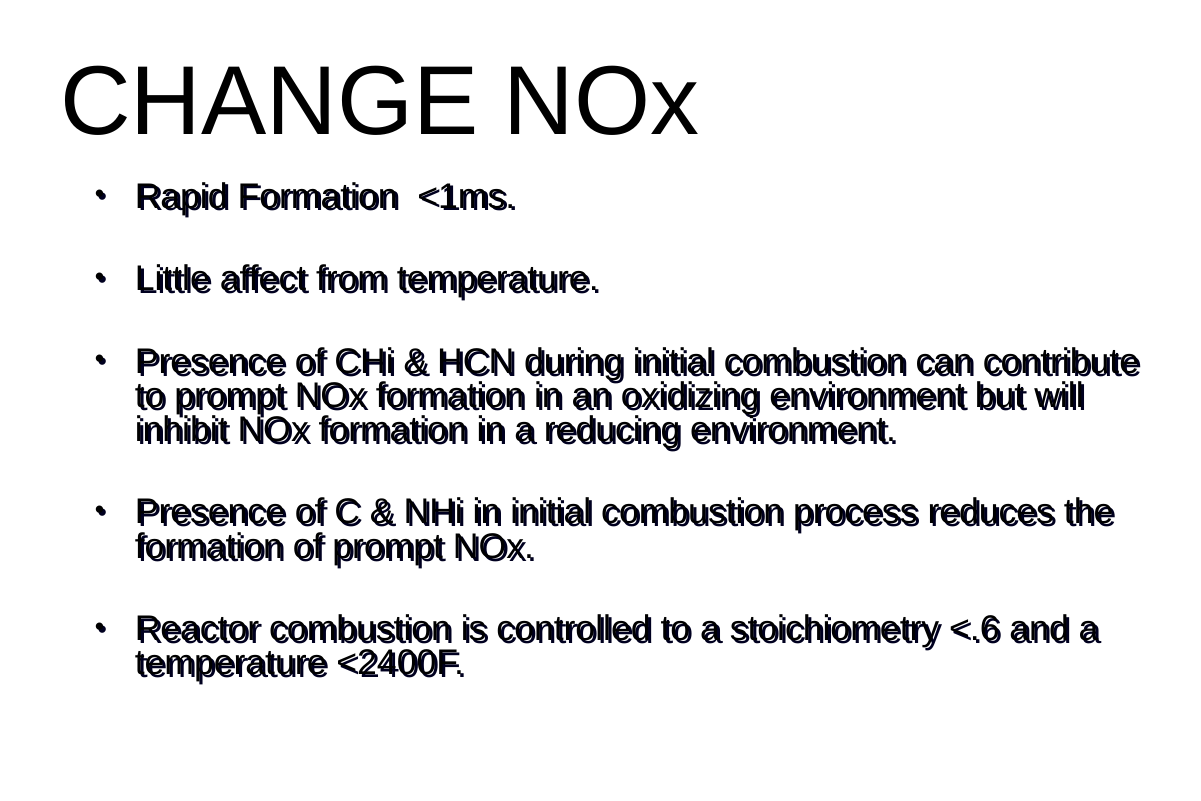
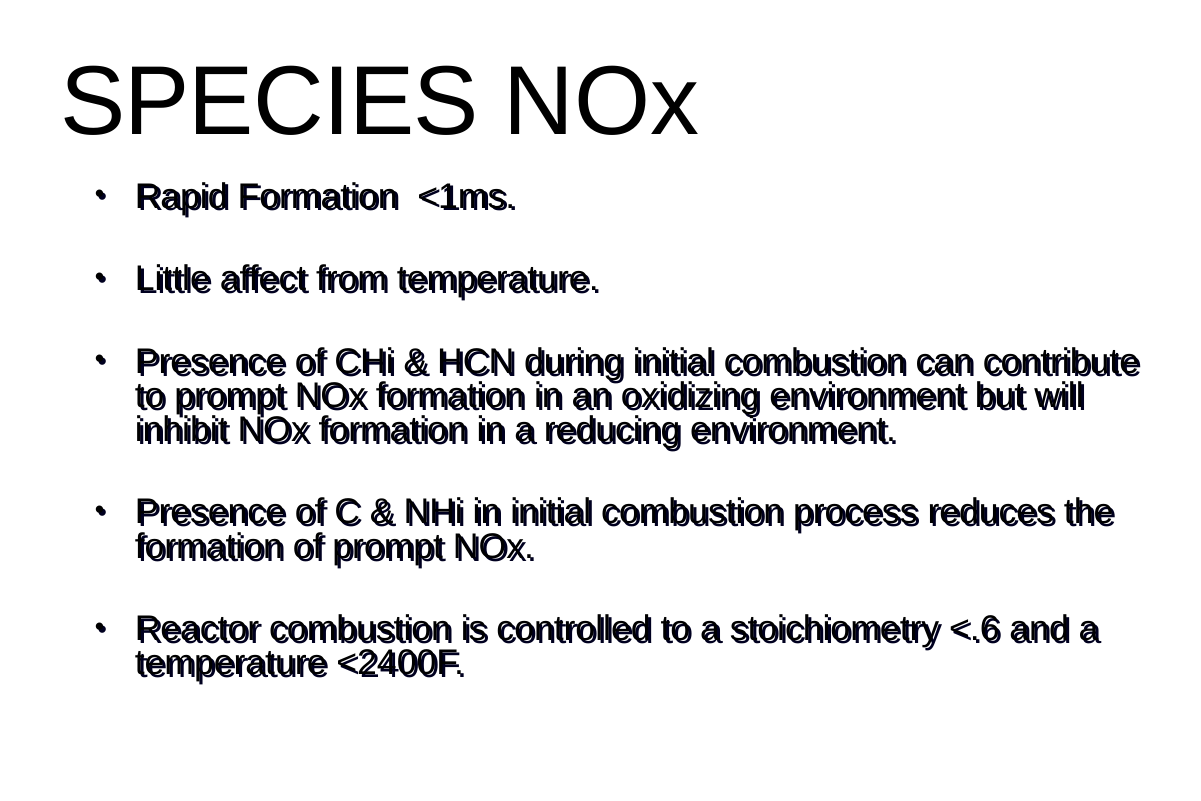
CHANGE: CHANGE -> SPECIES (270, 103)
